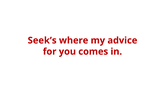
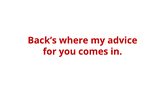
Seek’s: Seek’s -> Back’s (42, 40)
